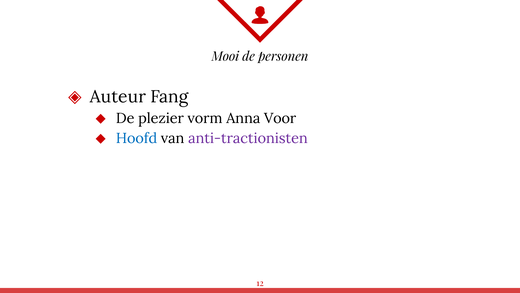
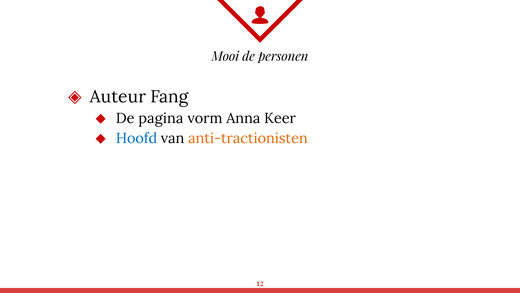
plezier: plezier -> pagina (161, 118)
Voor: Voor -> Keer (280, 118)
anti-tractionisten colour: purple -> orange (248, 138)
